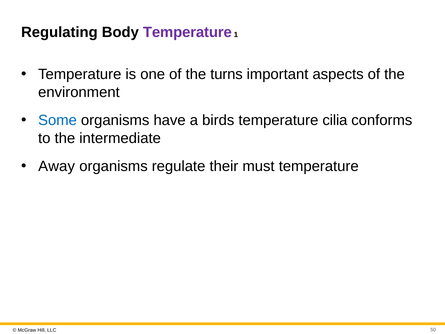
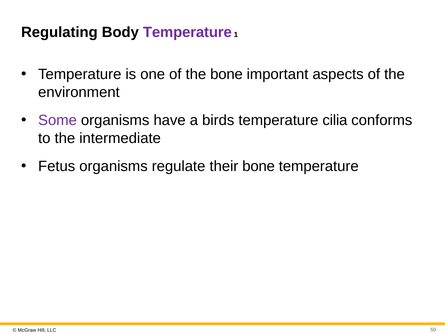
the turns: turns -> bone (227, 74)
Some colour: blue -> purple (58, 120)
Away: Away -> Fetus (57, 166)
their must: must -> bone (259, 166)
